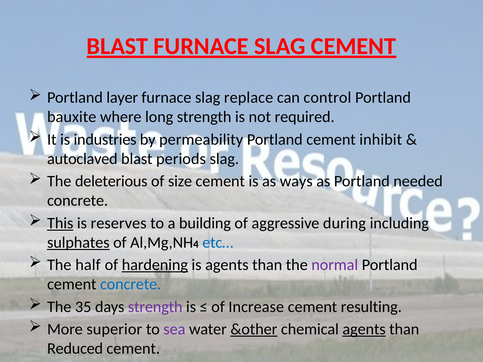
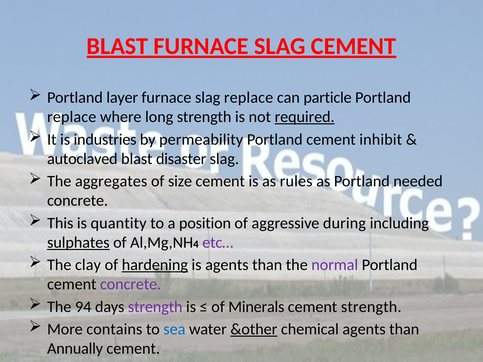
control: control -> particle (328, 98)
bauxite: bauxite -> replace (72, 117)
required underline: none -> present (305, 117)
periods: periods -> disaster (181, 159)
deleterious: deleterious -> aggregates (111, 181)
ways: ways -> rules (296, 181)
This underline: present -> none (60, 223)
reserves: reserves -> quantity (119, 223)
building: building -> position (205, 223)
etc… colour: blue -> purple (218, 243)
half: half -> clay (88, 265)
concrete colour: blue -> purple (131, 284)
35: 35 -> 94 (83, 307)
Increase: Increase -> Minerals (256, 307)
cement resulting: resulting -> strength (371, 307)
superior: superior -> contains (114, 330)
sea colour: purple -> blue (174, 330)
agents underline: present -> none (364, 330)
Reduced: Reduced -> Annually (75, 349)
